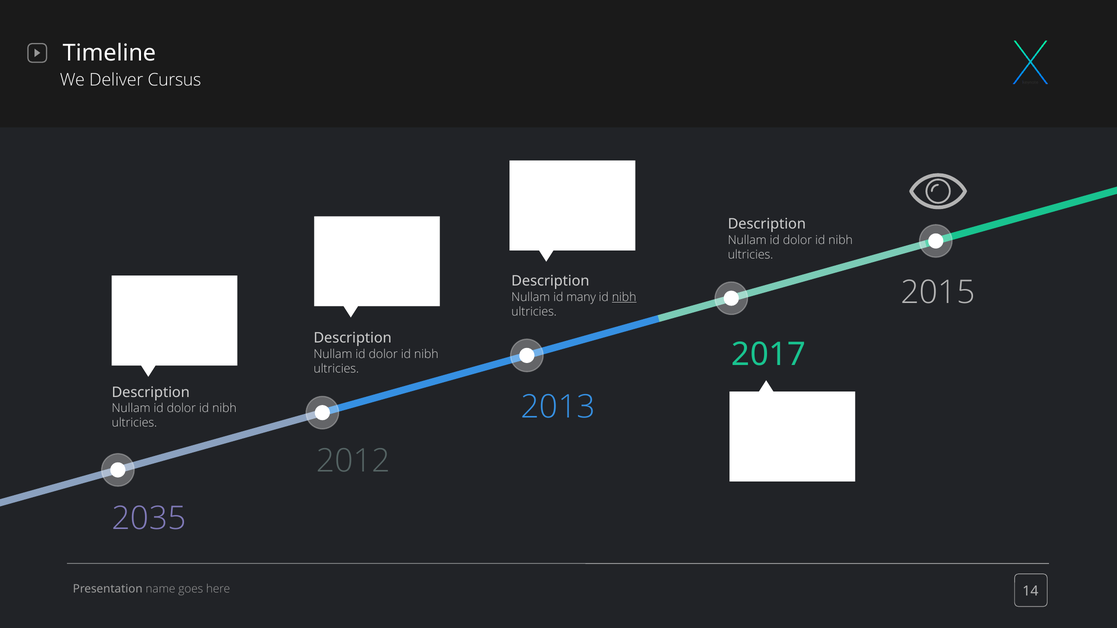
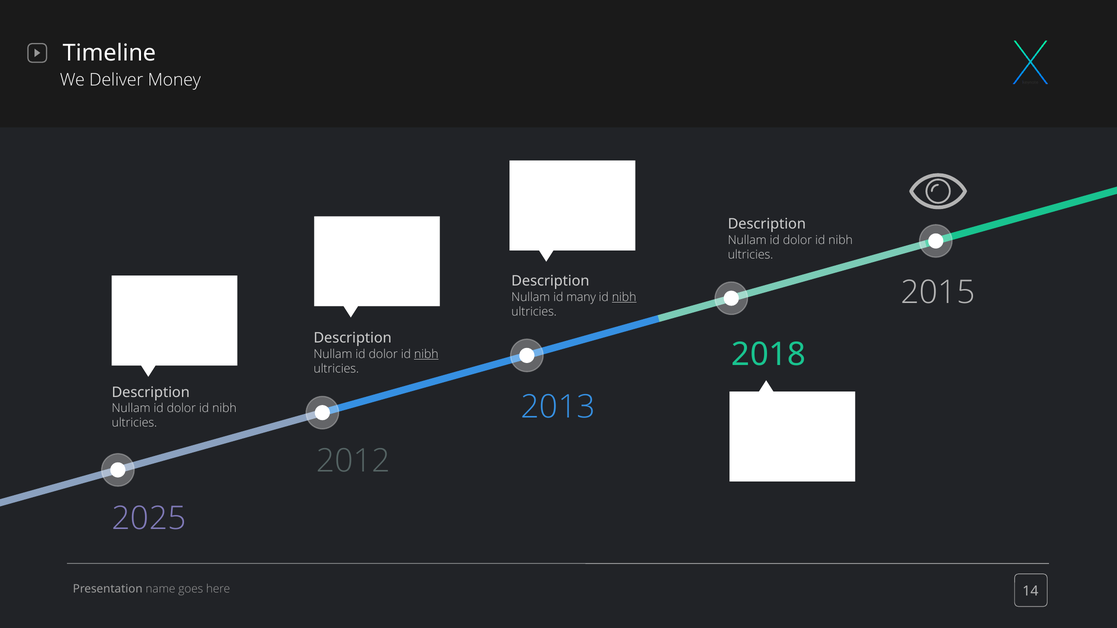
Cursus: Cursus -> Money (174, 80)
2017: 2017 -> 2018 (769, 355)
nibh underline: none -> present (426, 354)
2035: 2035 -> 2025 (149, 519)
